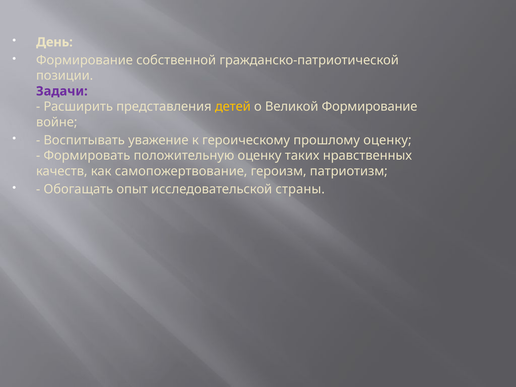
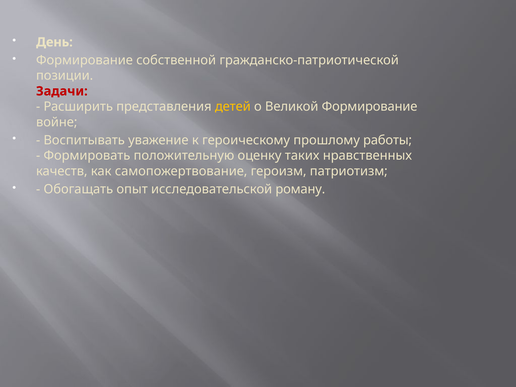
Задачи colour: purple -> red (62, 91)
прошлому оценку: оценку -> работы (388, 140)
страны: страны -> роману (300, 189)
